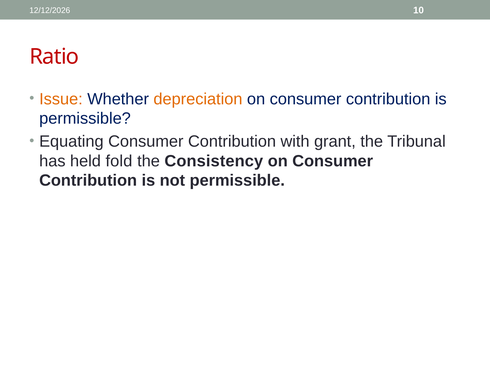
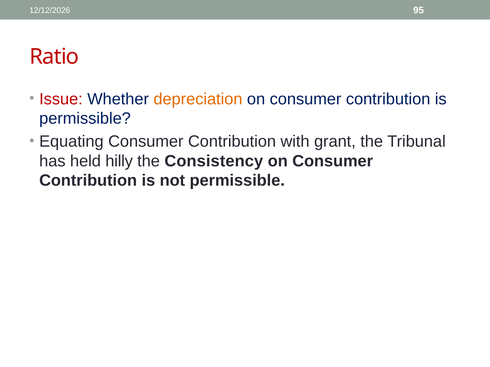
10: 10 -> 95 (419, 10)
Issue colour: orange -> red (61, 99)
fold: fold -> hilly (119, 161)
